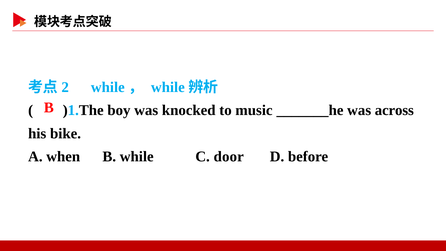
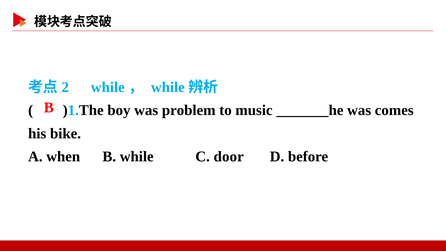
knocked: knocked -> problem (189, 110)
across: across -> comes (394, 110)
